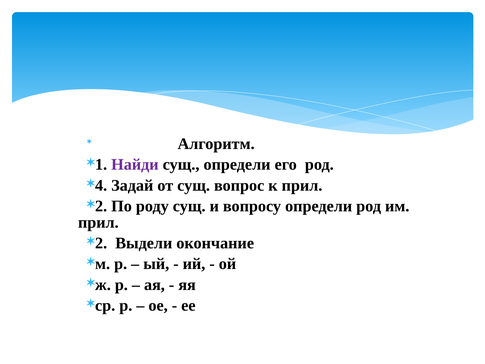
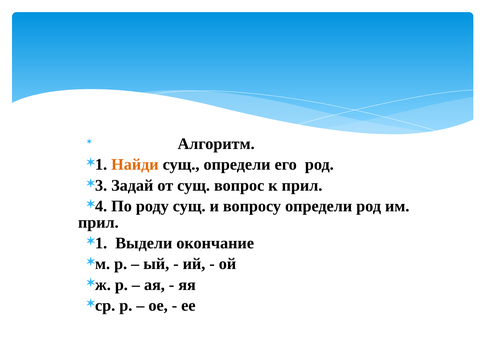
Найди colour: purple -> orange (135, 165)
4: 4 -> 3 (101, 185)
2: 2 -> 4 (101, 206)
2: 2 -> 1 (101, 243)
